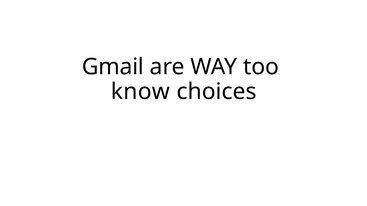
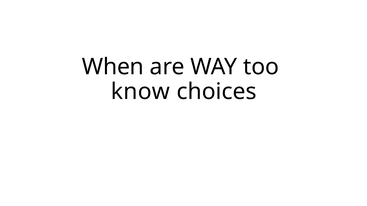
Gmail: Gmail -> When (113, 67)
